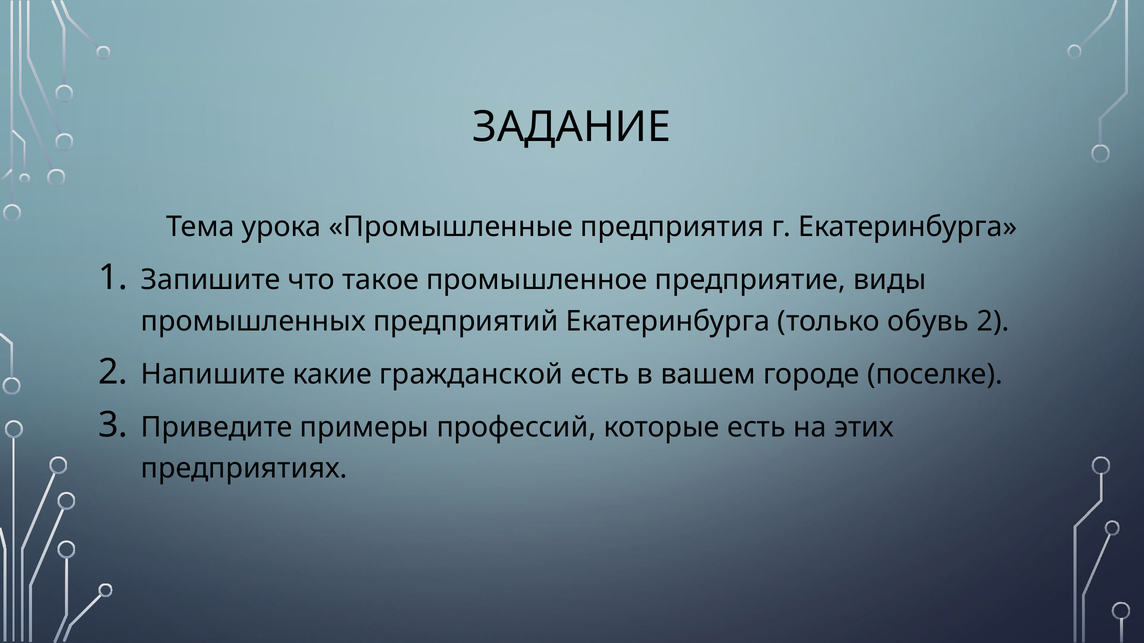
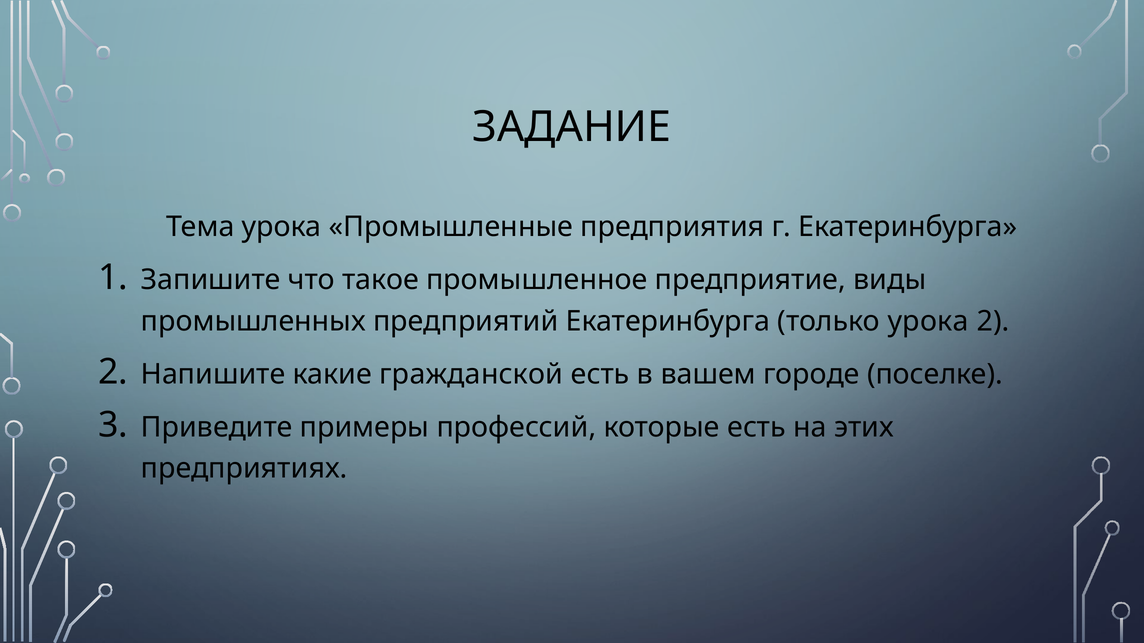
только обувь: обувь -> урока (928, 321)
